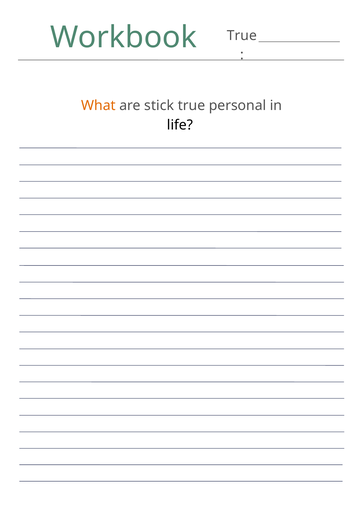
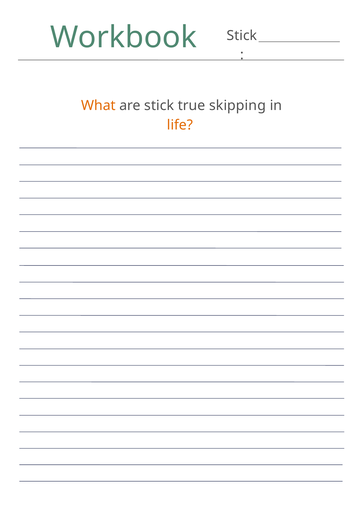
True: True -> Stick (242, 36)
personal: personal -> skipping (237, 105)
life colour: black -> orange (180, 125)
